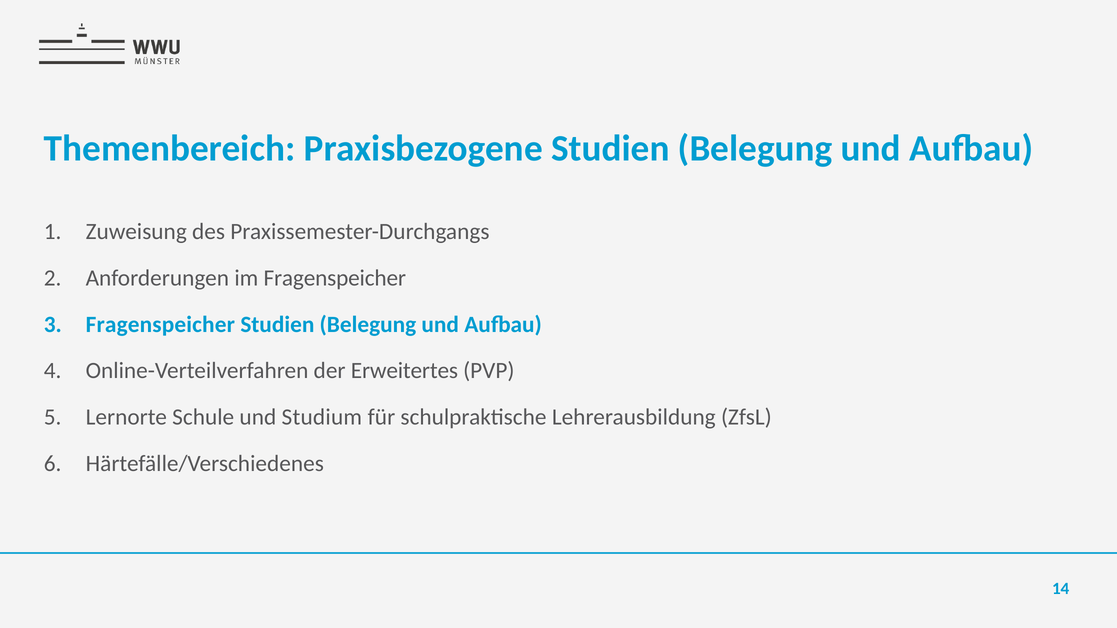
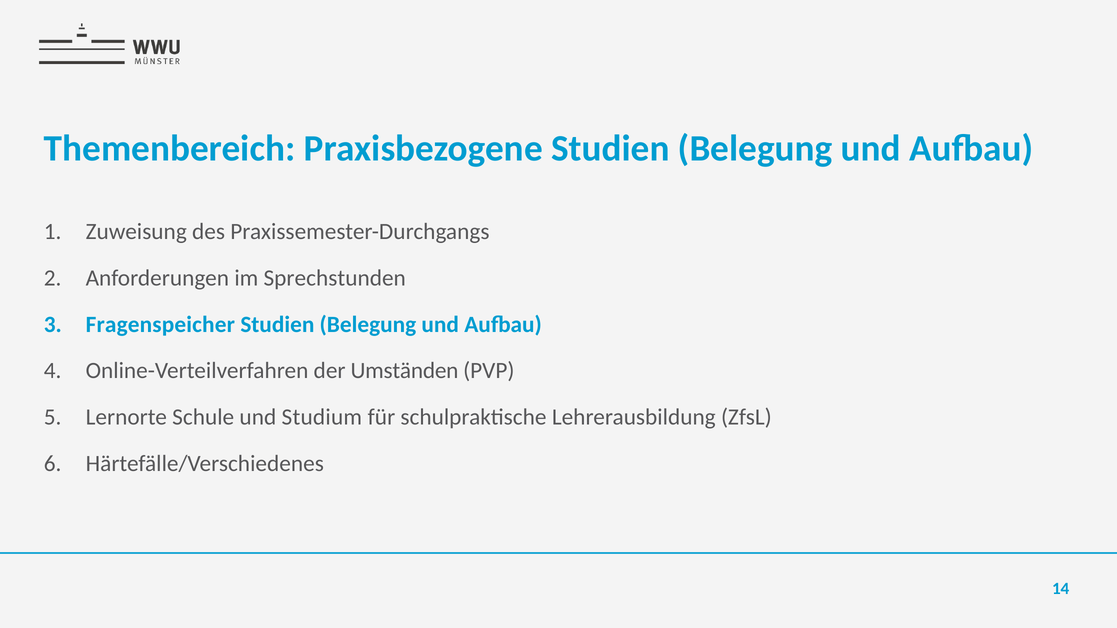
im Fragenspeicher: Fragenspeicher -> Sprechstunden (335, 278)
Erweitertes: Erweitertes -> Umständen (404, 371)
